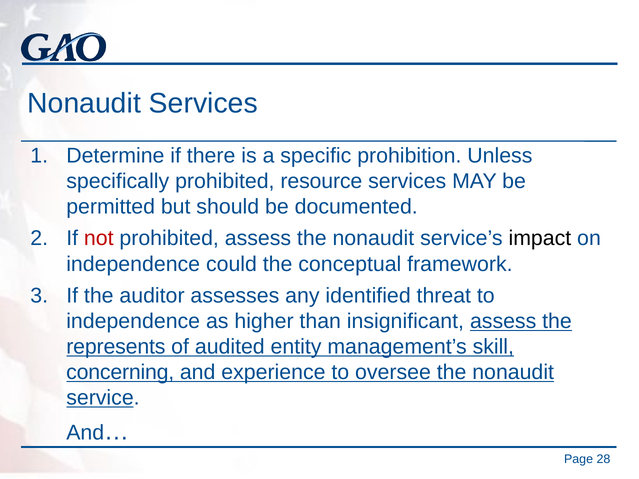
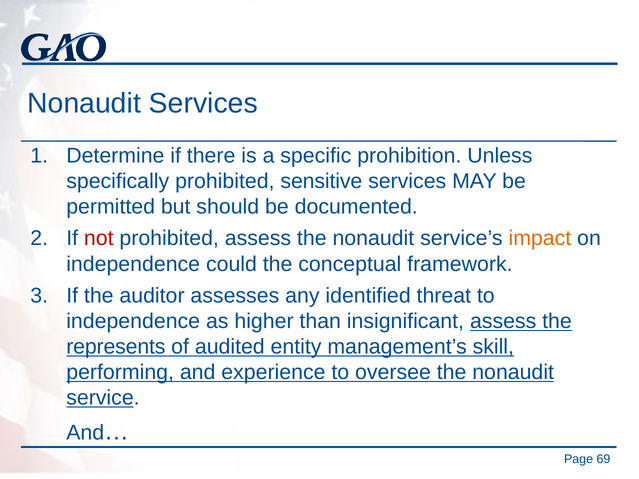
resource: resource -> sensitive (321, 181)
impact colour: black -> orange (540, 239)
concerning: concerning -> performing (120, 372)
28: 28 -> 69 (603, 460)
